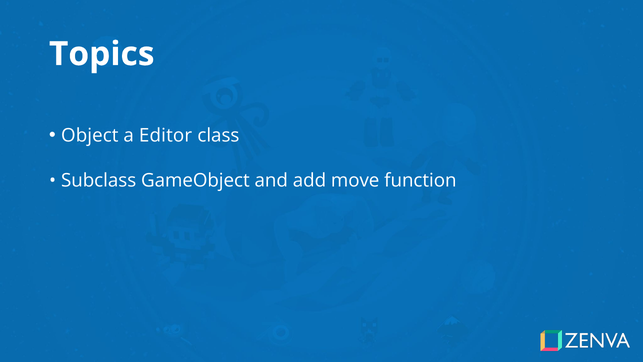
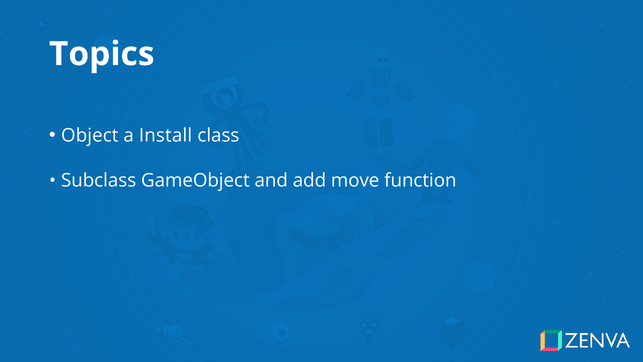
Editor: Editor -> Install (166, 136)
